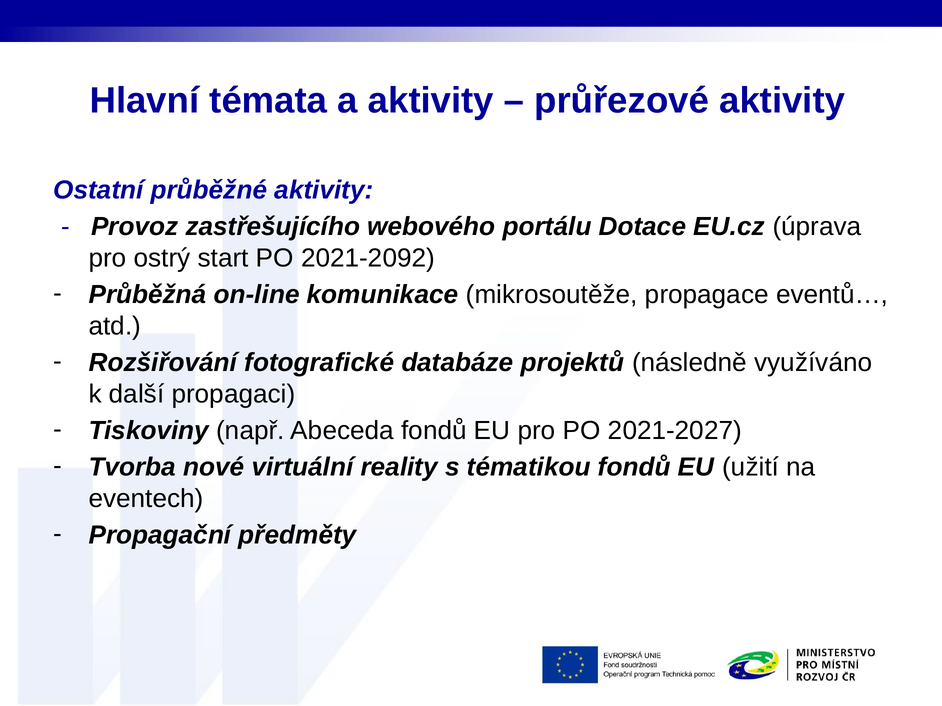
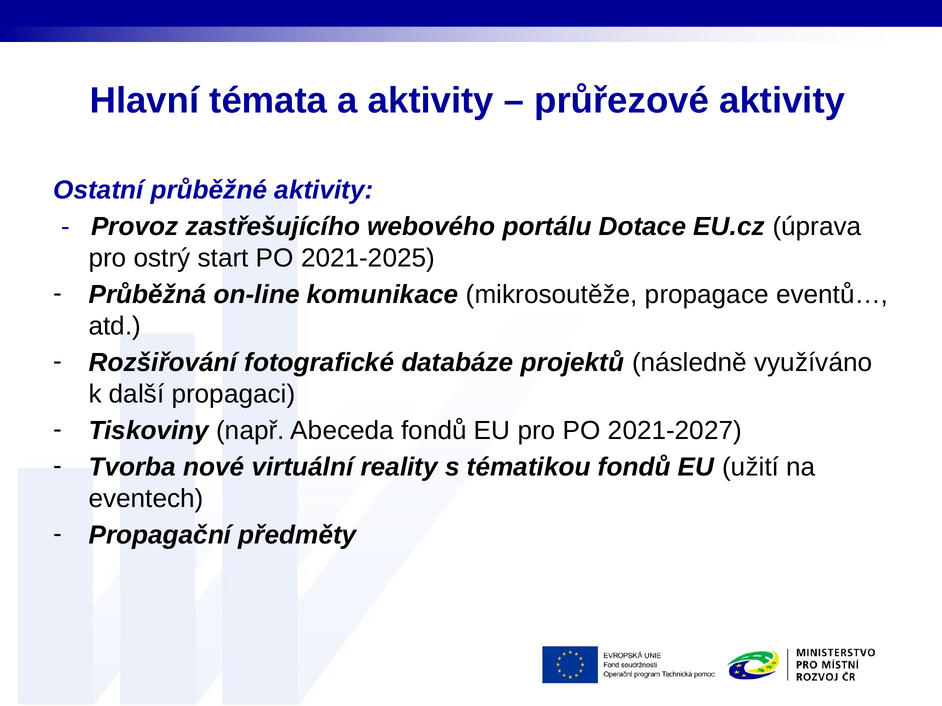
2021-2092: 2021-2092 -> 2021-2025 (368, 258)
